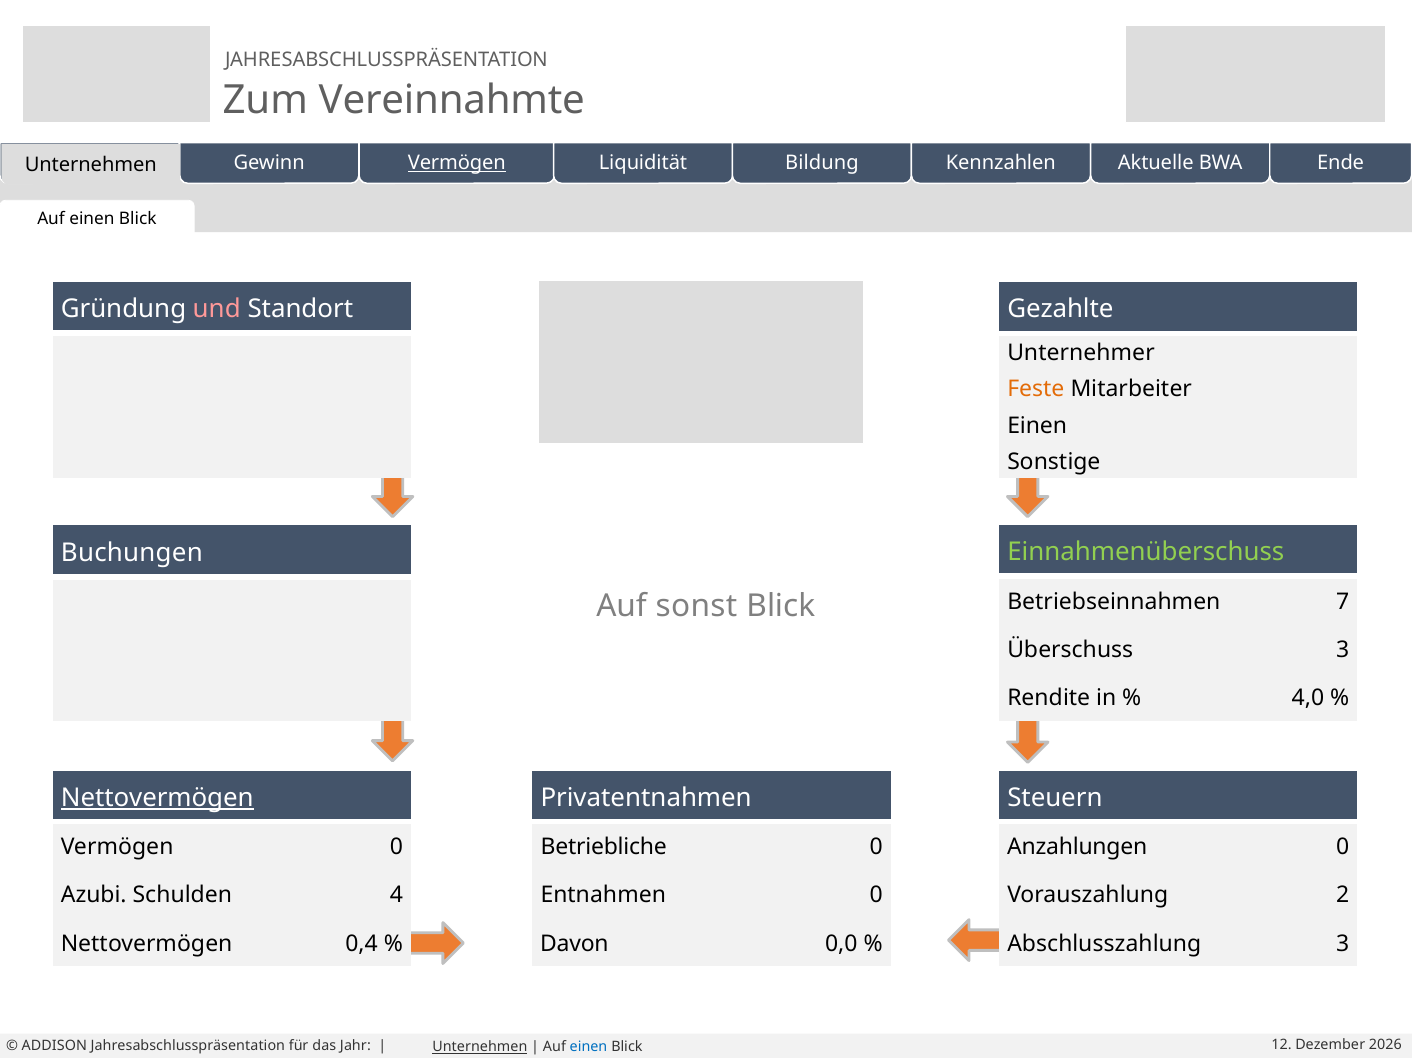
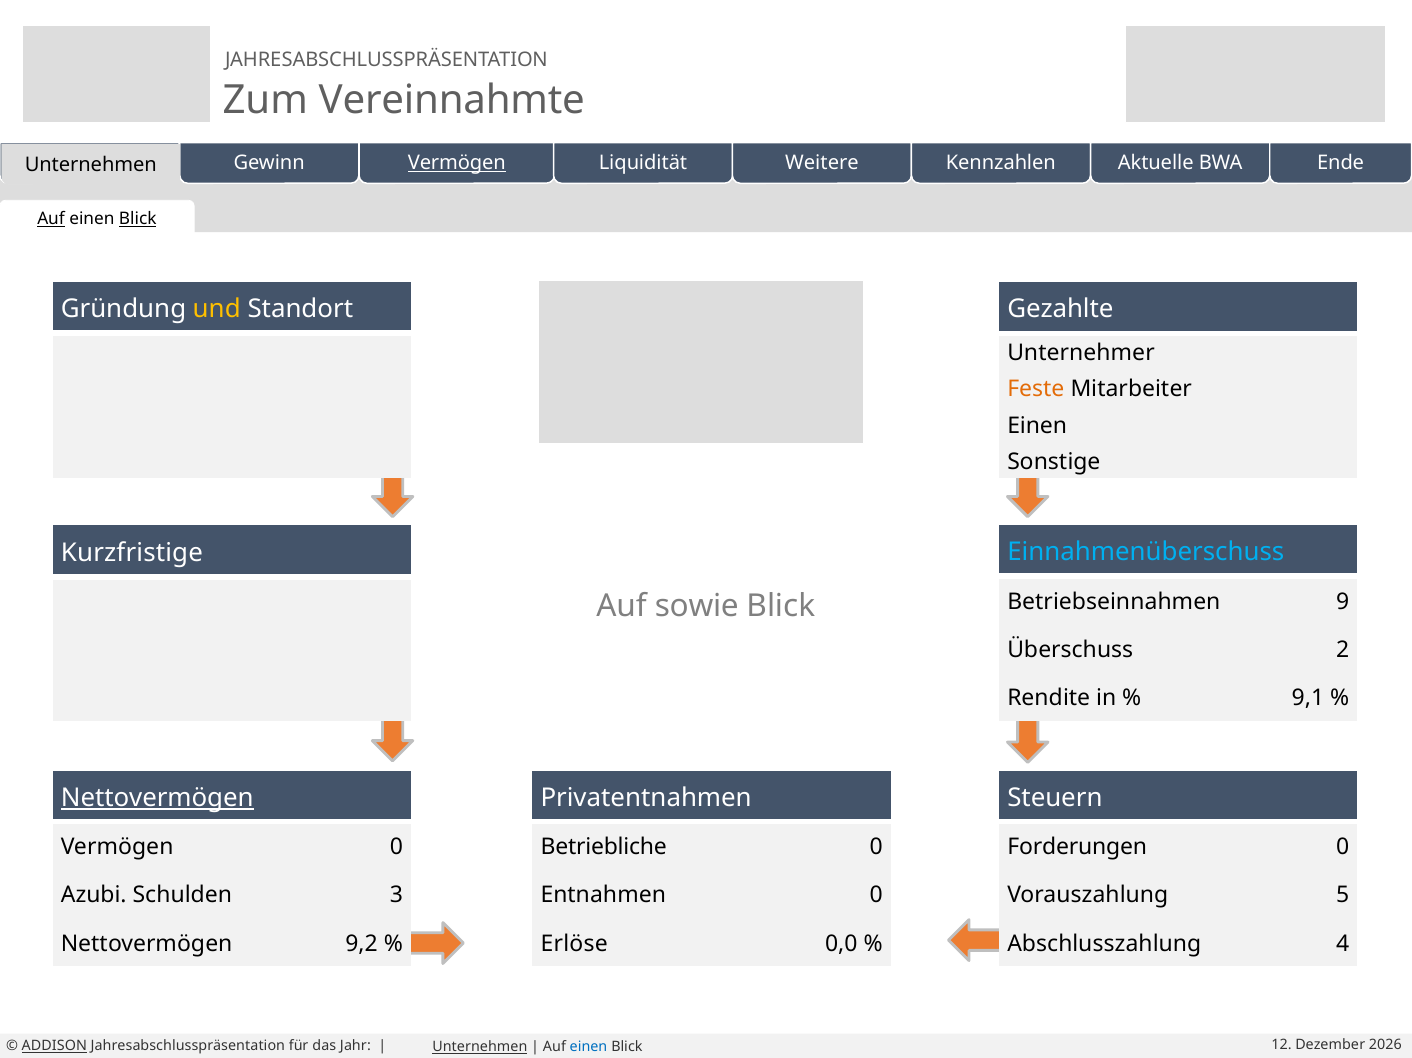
Bildung: Bildung -> Weitere (822, 163)
Auf underline: none -> present (51, 219)
Blick underline: none -> present (138, 219)
und colour: pink -> yellow (217, 309)
Einnahmenüberschuss colour: light green -> light blue (1146, 552)
Buchungen: Buchungen -> Kurzfristige (132, 553)
7: 7 -> 9 (1343, 602)
sonst: sonst -> sowie (697, 606)
Überschuss 3: 3 -> 2 (1343, 650)
4,0: 4,0 -> 9,1 (1308, 698)
Anzahlungen: Anzahlungen -> Forderungen (1077, 847)
4: 4 -> 3 (396, 896)
2: 2 -> 5 (1343, 896)
0,4: 0,4 -> 9,2 (362, 944)
Davon: Davon -> Erlöse (574, 944)
Abschlusszahlung 3: 3 -> 4 (1343, 944)
ADDISON underline: none -> present (54, 1046)
